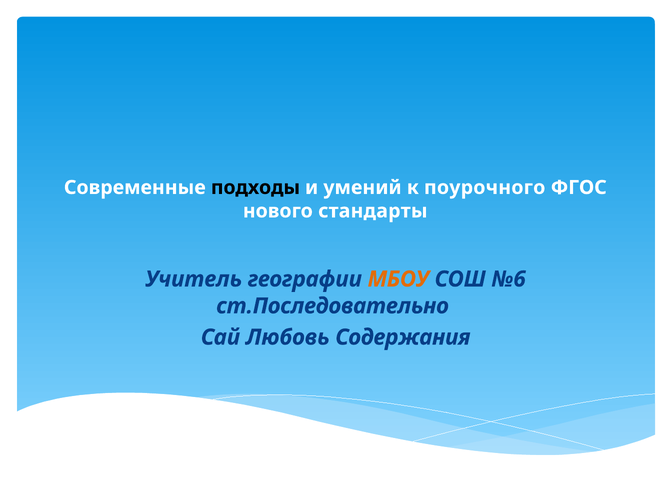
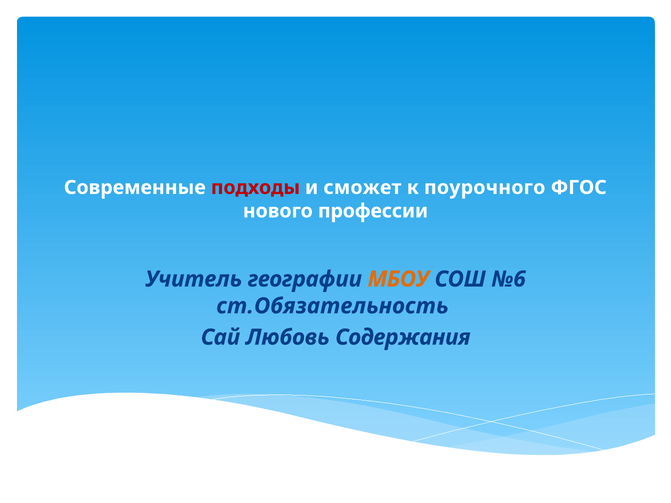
подходы colour: black -> red (255, 188)
умений: умений -> сможет (362, 188)
стандарты: стандарты -> профессии (373, 211)
ст.Последовательно: ст.Последовательно -> ст.Обязательность (332, 306)
